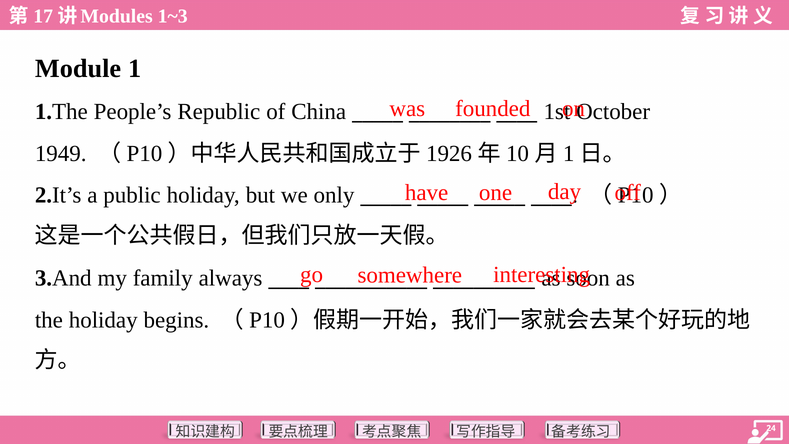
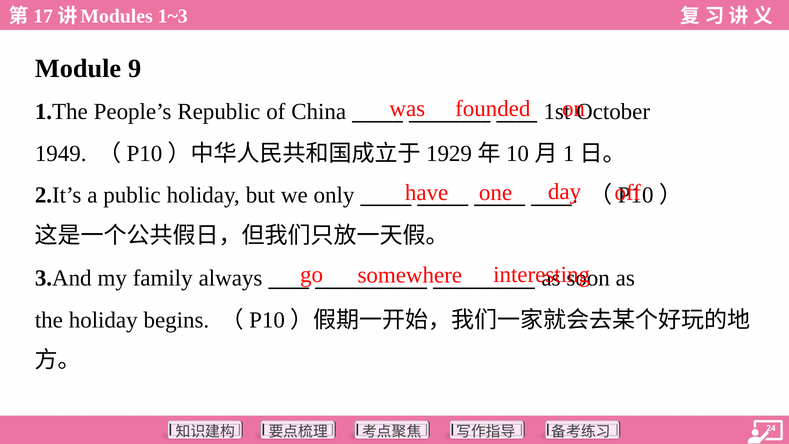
Module 1: 1 -> 9 (135, 69)
1926: 1926 -> 1929 (449, 153)
